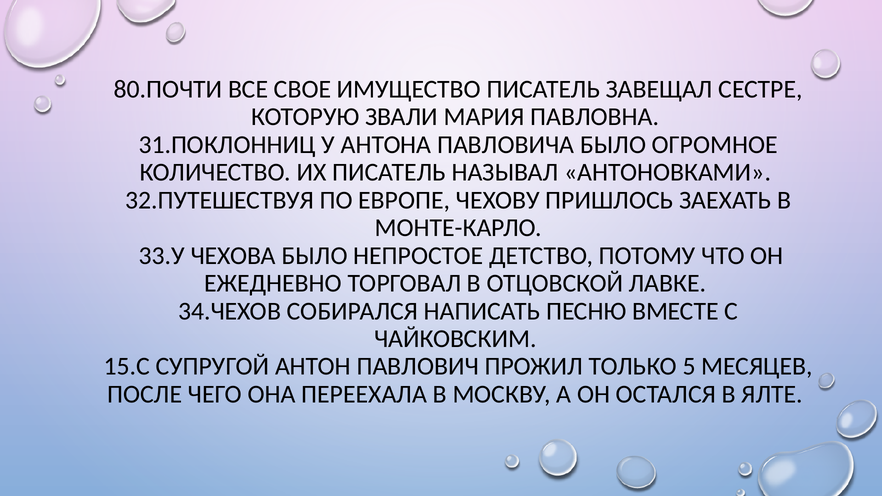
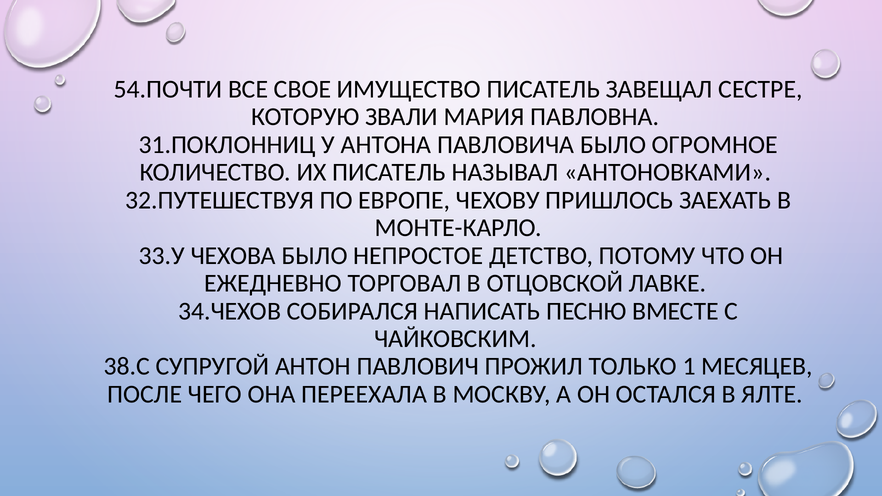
80.ПОЧТИ: 80.ПОЧТИ -> 54.ПОЧТИ (168, 89)
15.С: 15.С -> 38.С (127, 367)
5: 5 -> 1 (689, 367)
